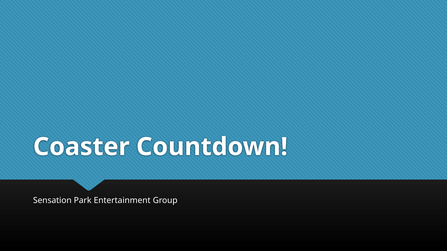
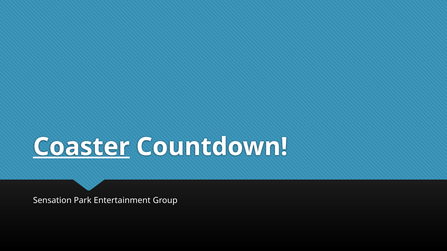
Coaster underline: none -> present (81, 147)
